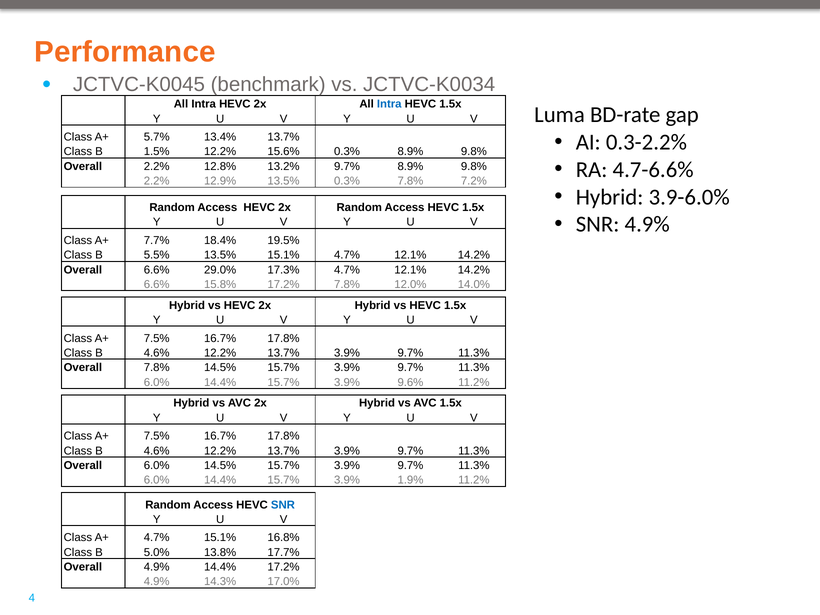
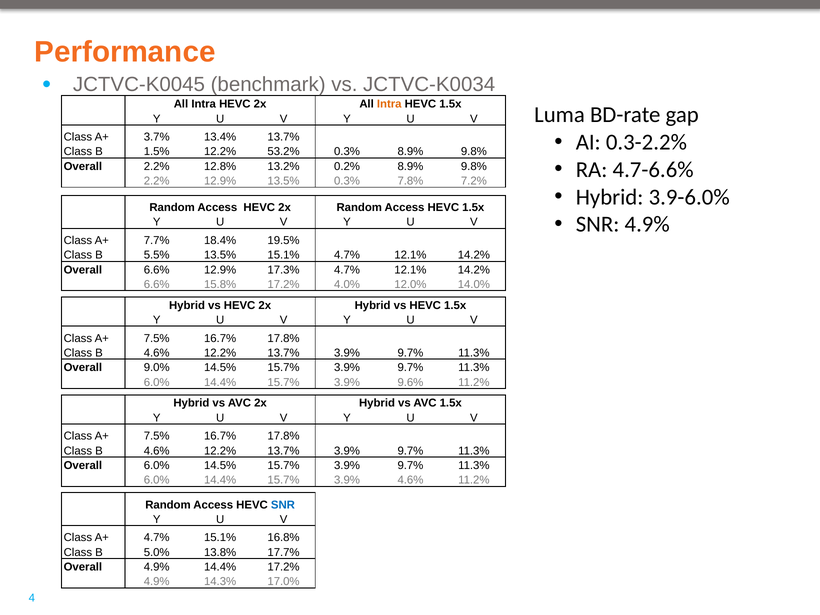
Intra colour: blue -> orange (389, 104)
5.7%: 5.7% -> 3.7% (157, 137)
15.6%: 15.6% -> 53.2% (284, 152)
13.2% 9.7%: 9.7% -> 0.2% (347, 166)
6.6% 29.0%: 29.0% -> 12.9% (220, 270)
17.2% 7.8%: 7.8% -> 4.0% (347, 284)
Overall 7.8%: 7.8% -> 9.0% (157, 368)
3.9% 1.9%: 1.9% -> 4.6% (410, 480)
